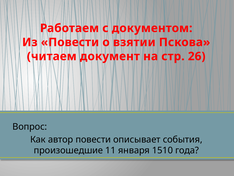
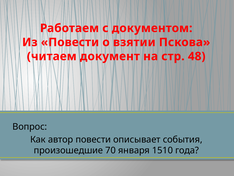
26: 26 -> 48 (197, 56)
11: 11 -> 70 (111, 150)
